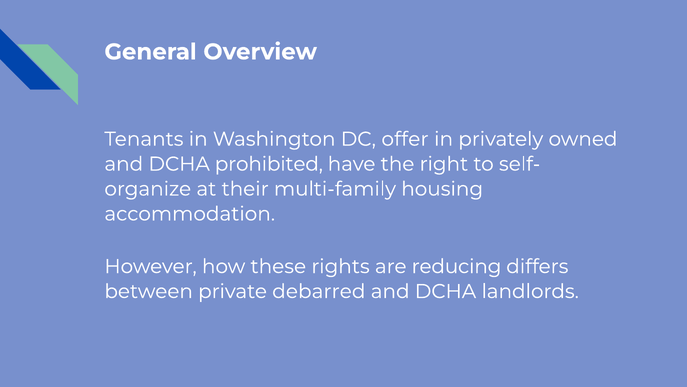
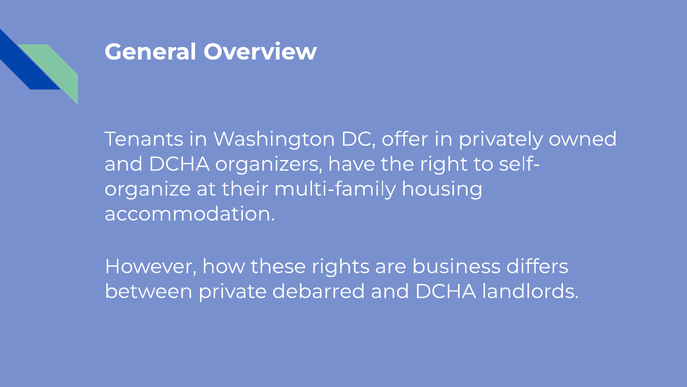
prohibited: prohibited -> organizers (269, 164)
reducing: reducing -> business (456, 266)
